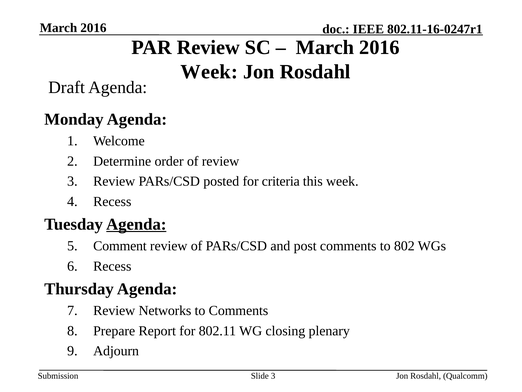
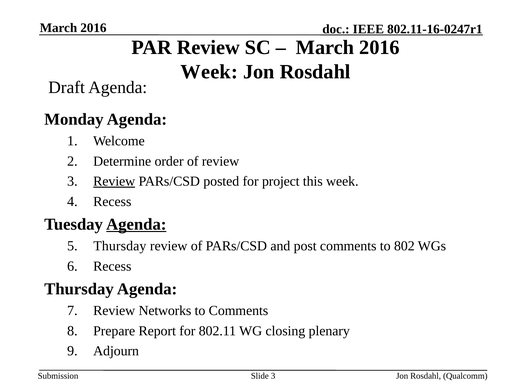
Review underline: none -> present (114, 181)
criteria: criteria -> project (281, 181)
Comment: Comment -> Thursday (120, 246)
